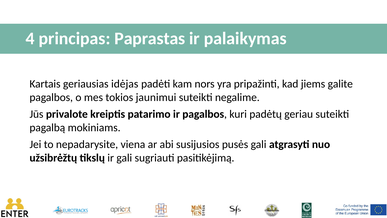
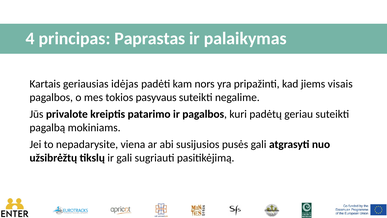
galite: galite -> visais (340, 84)
jaunimui: jaunimui -> pasyvaus (156, 97)
